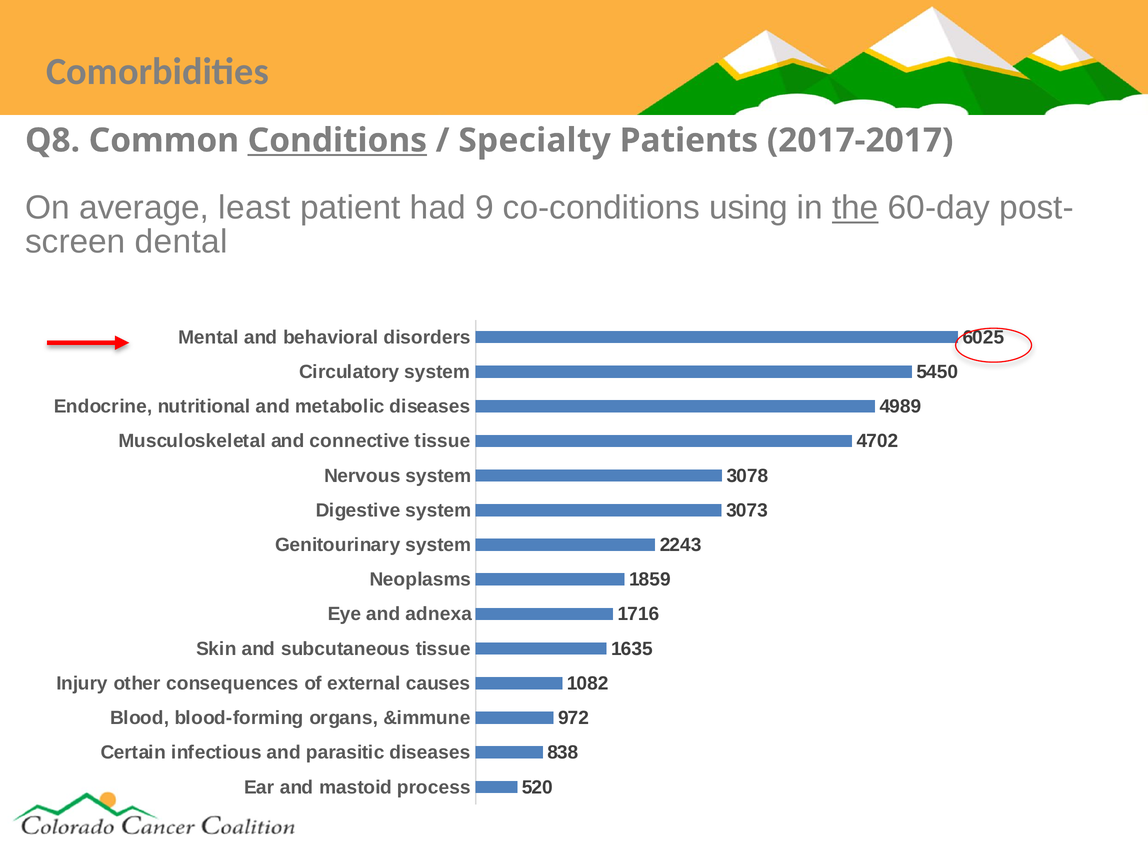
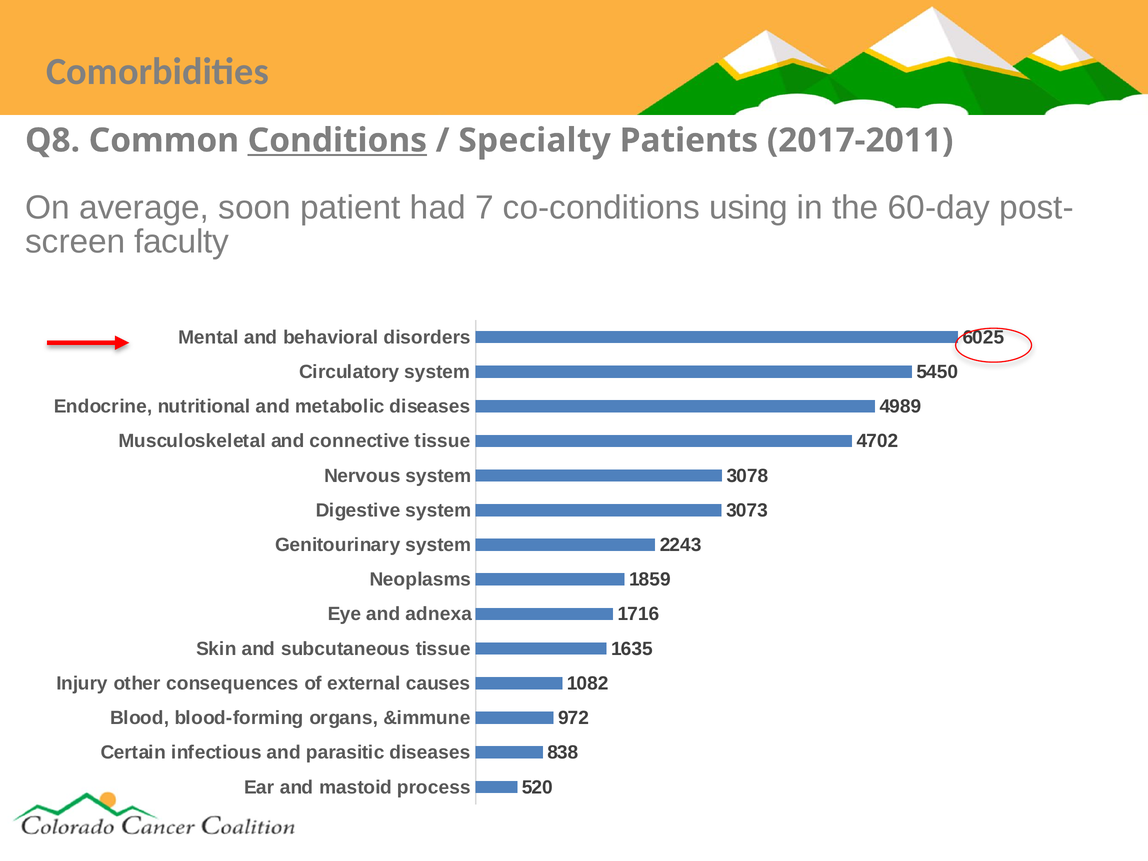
2017-2017: 2017-2017 -> 2017-2011 (860, 140)
least: least -> soon (255, 208)
9: 9 -> 7 (484, 208)
the underline: present -> none (855, 208)
dental: dental -> faculty (181, 242)
